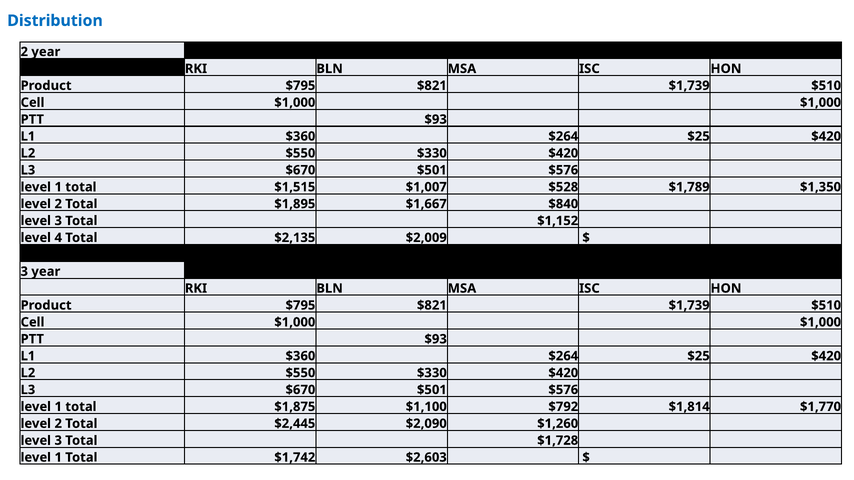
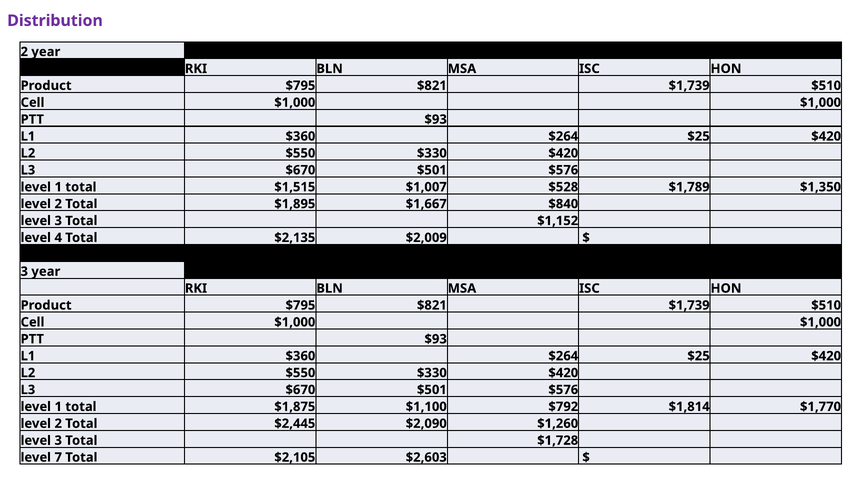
Distribution colour: blue -> purple (55, 21)
1: 1 -> 7 (58, 458)
$1,742: $1,742 -> $2,105 (295, 458)
